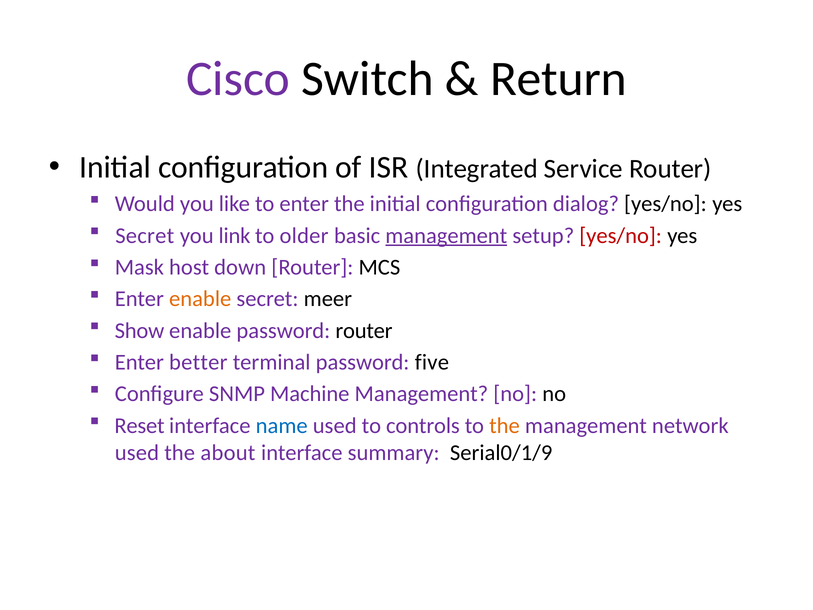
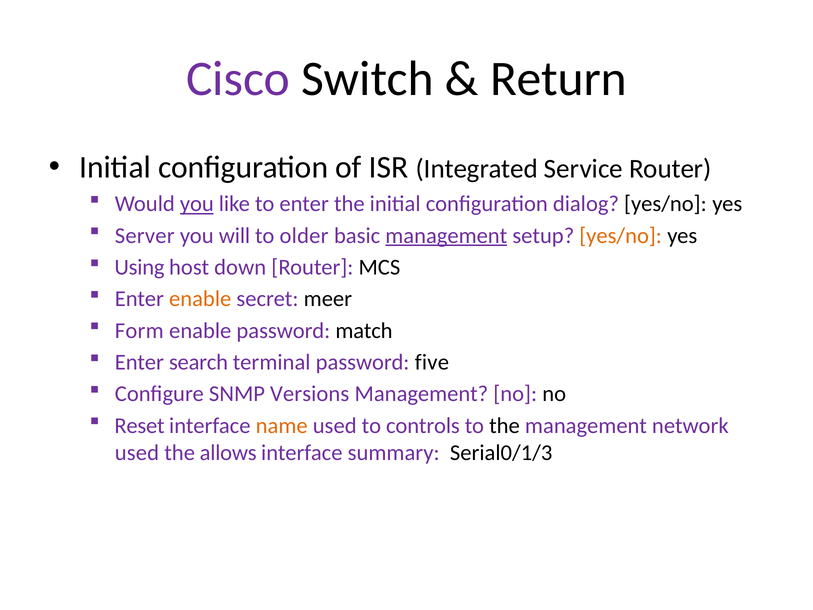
you underline: none -> present (197, 204)
Secret: Secret -> Server (145, 236)
link: link -> will (234, 236)
yes/no colour: red -> orange (621, 236)
Mask: Mask -> Using (139, 267)
Show: Show -> Form (139, 331)
password router: router -> match (364, 331)
better: better -> search (199, 362)
Machine: Machine -> Versions (310, 394)
name colour: blue -> orange (282, 425)
the colour: orange -> black (504, 425)
about: about -> allows (228, 453)
Serial0/1/9: Serial0/1/9 -> Serial0/1/3 (501, 453)
